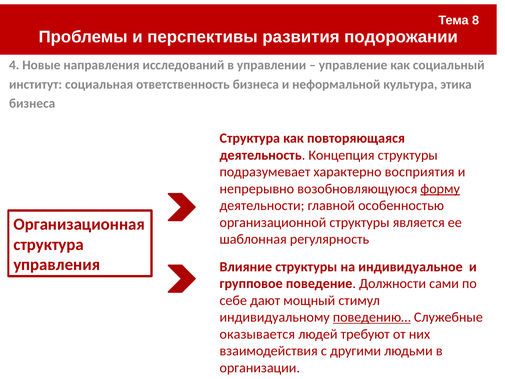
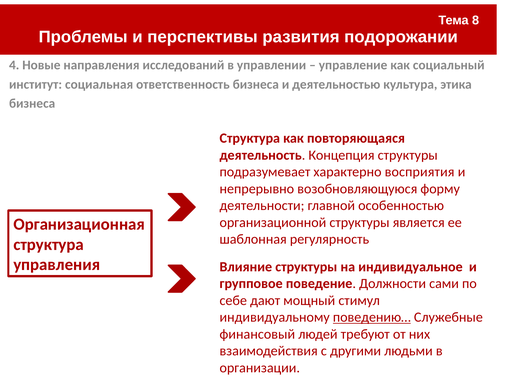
неформальной: неформальной -> деятельностью (336, 84)
форму underline: present -> none (440, 189)
оказывается: оказывается -> финансовый (257, 334)
